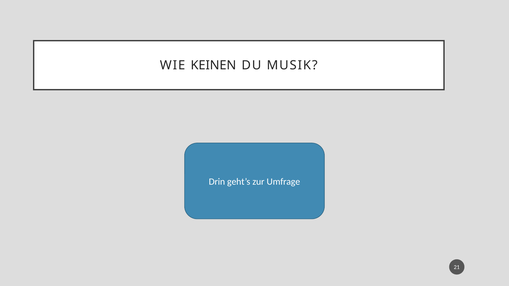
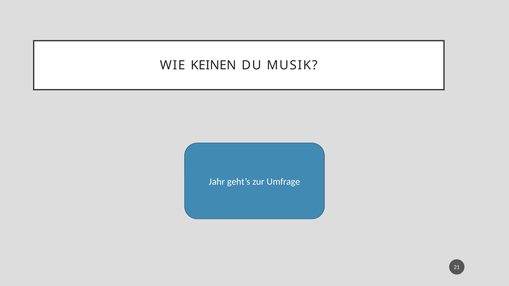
Drin: Drin -> Jahr (217, 182)
